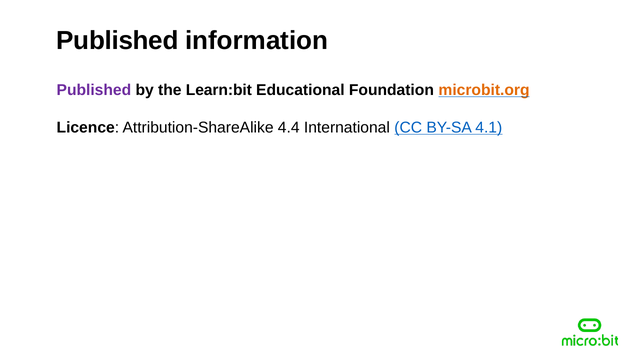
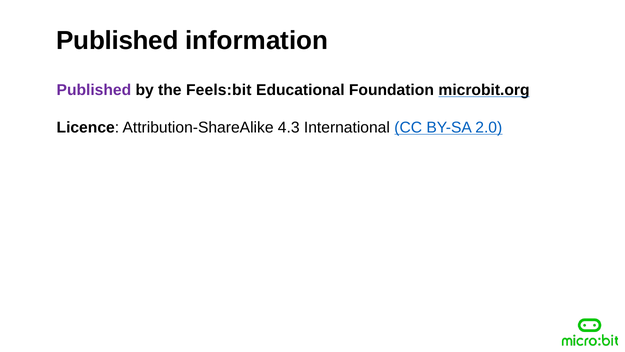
Learn:bit: Learn:bit -> Feels:bit (219, 90)
microbit.org colour: orange -> black (484, 90)
4.4: 4.4 -> 4.3 (289, 127)
4.1: 4.1 -> 2.0 (489, 127)
